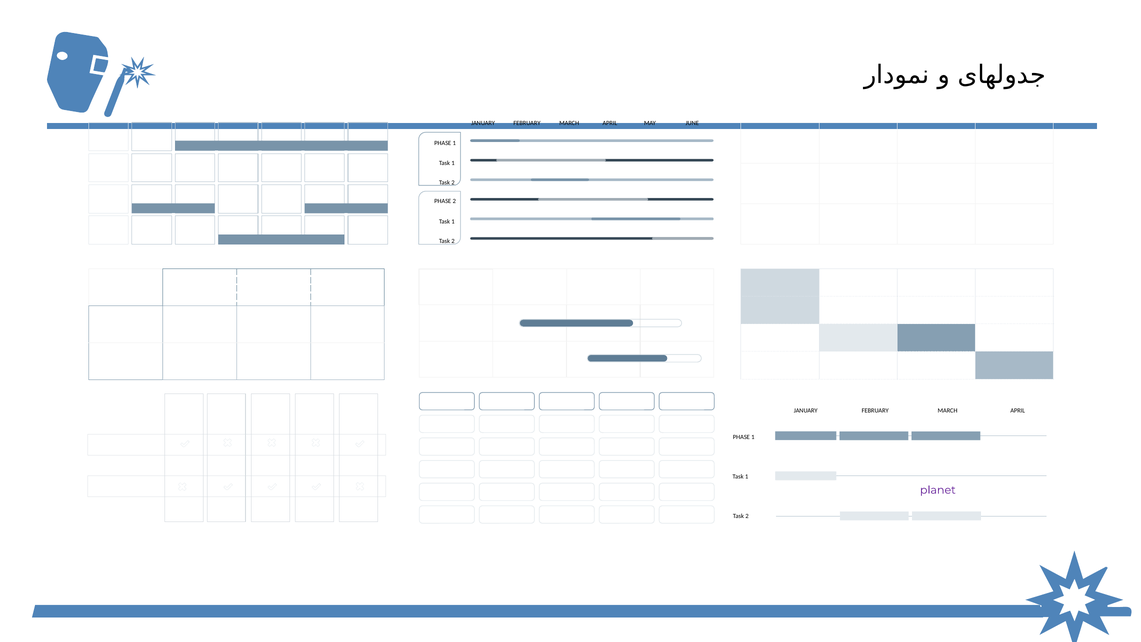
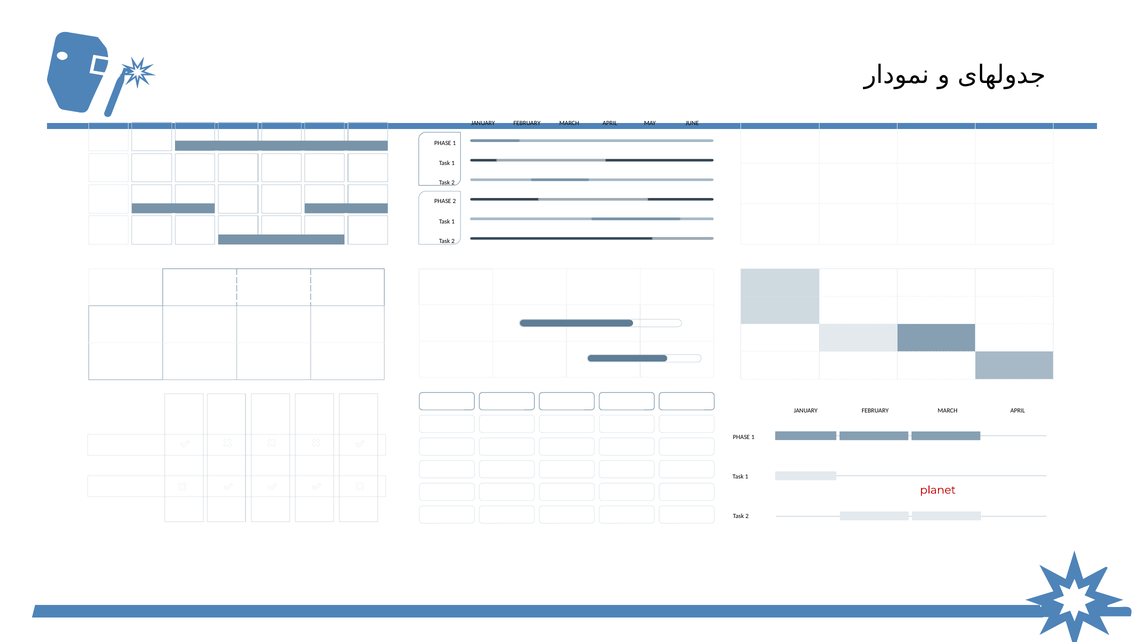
planet colour: purple -> red (938, 490)
